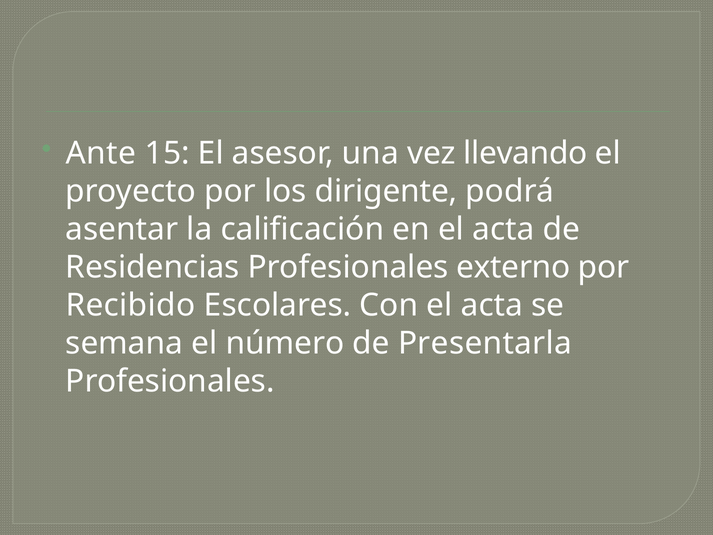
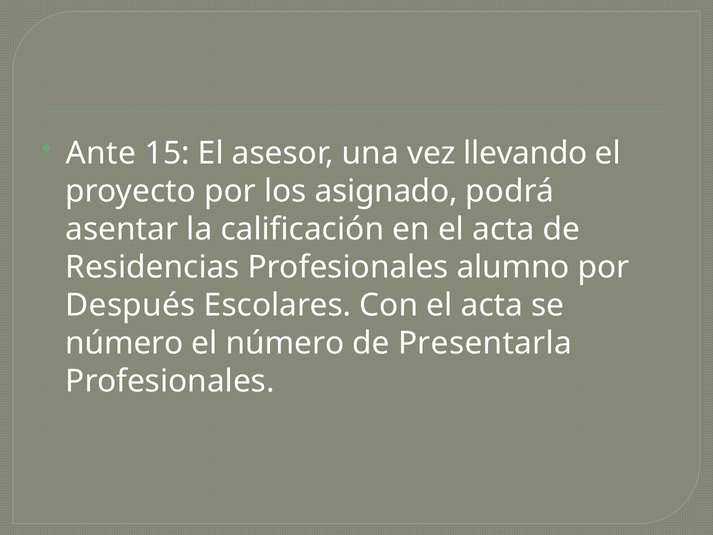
dirigente: dirigente -> asignado (386, 191)
externo: externo -> alumno (513, 267)
Recibido: Recibido -> Después (130, 305)
semana: semana -> número (124, 343)
